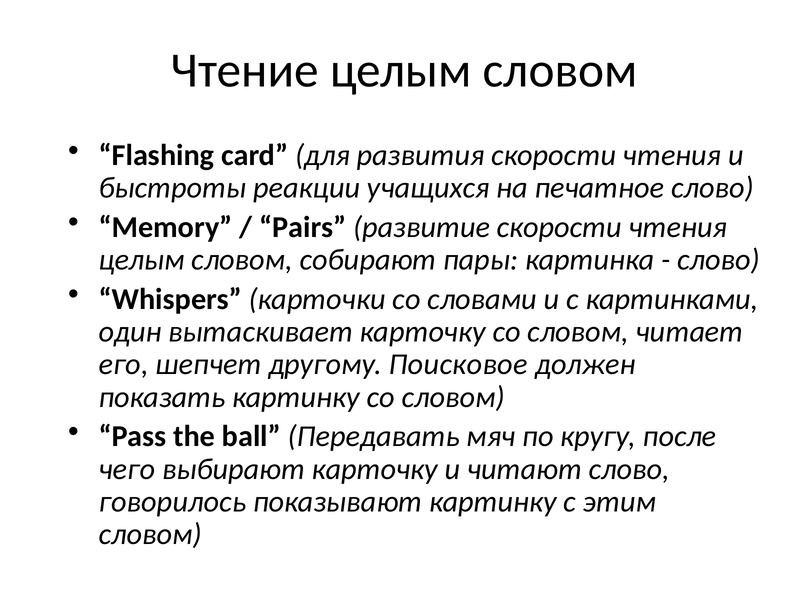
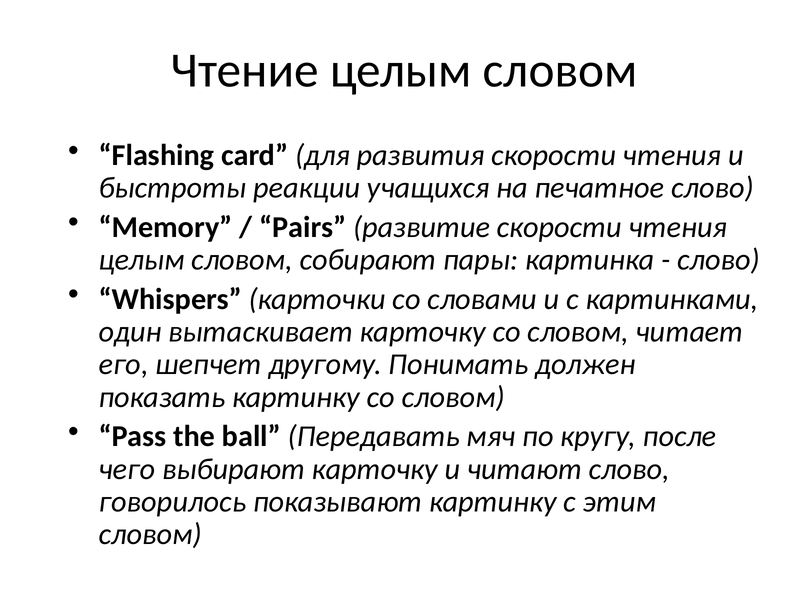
Поисковое: Поисковое -> Понимать (458, 365)
